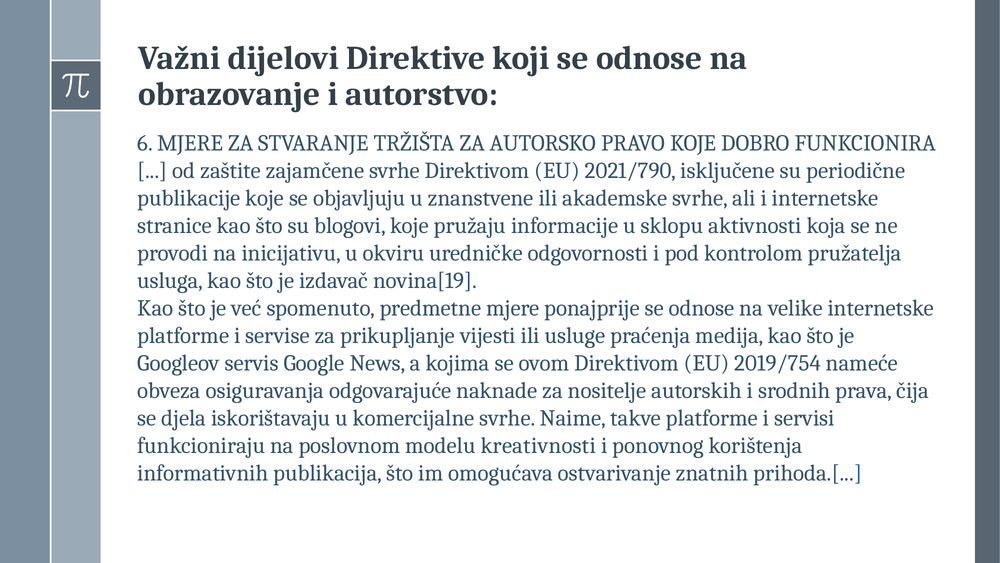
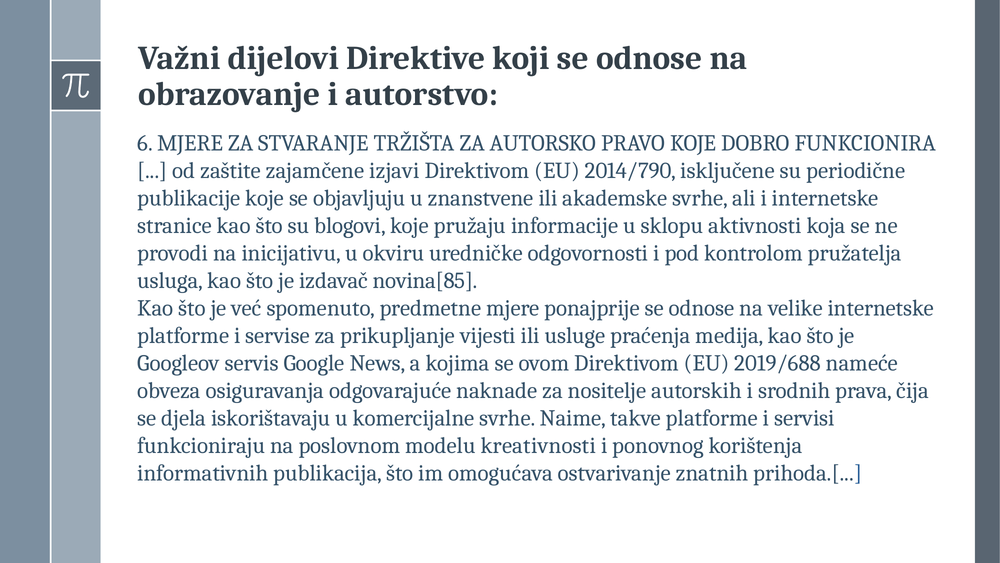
zajamčene svrhe: svrhe -> izjavi (394, 171)
2021/790: 2021/790 -> 2014/790 (631, 171)
novina[19: novina[19 -> novina[85 (425, 281)
2019/754: 2019/754 -> 2019/688 (778, 363)
